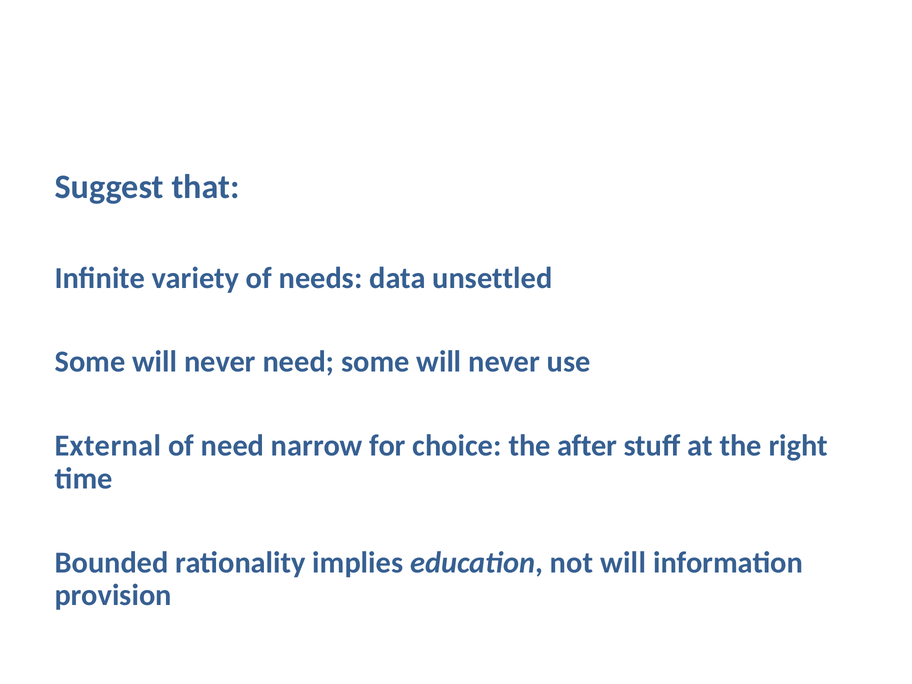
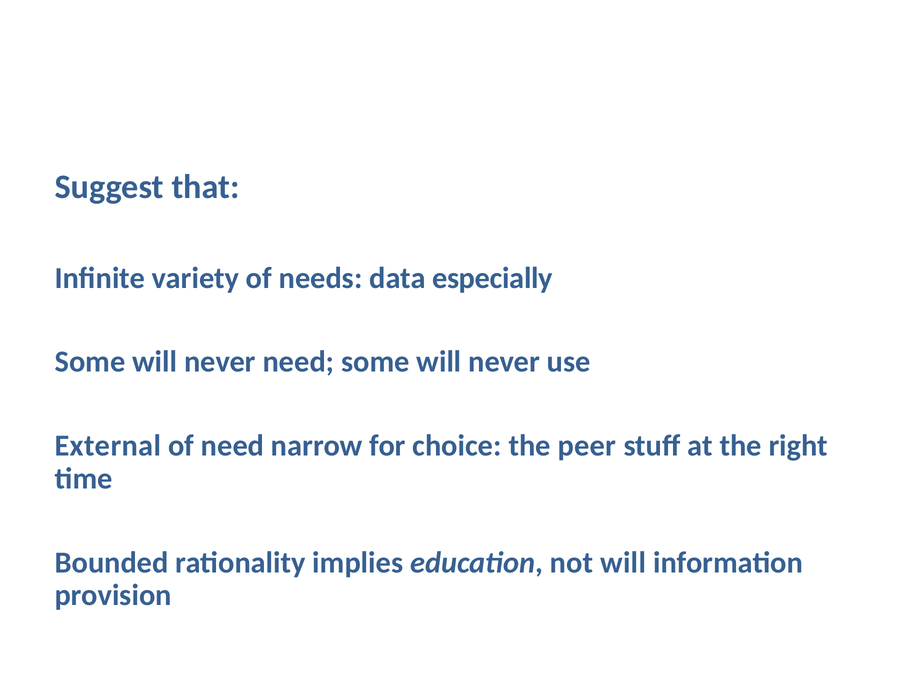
unsettled: unsettled -> especially (493, 278)
after: after -> peer (587, 446)
